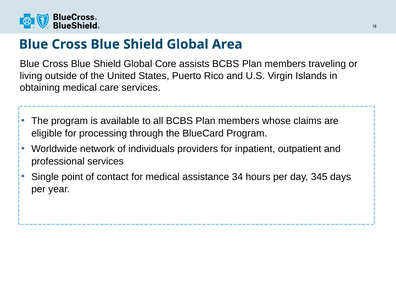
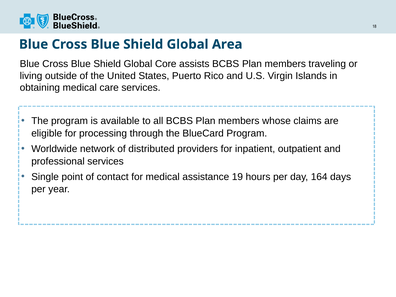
individuals: individuals -> distributed (151, 149)
34: 34 -> 19 (237, 177)
345: 345 -> 164 (319, 177)
